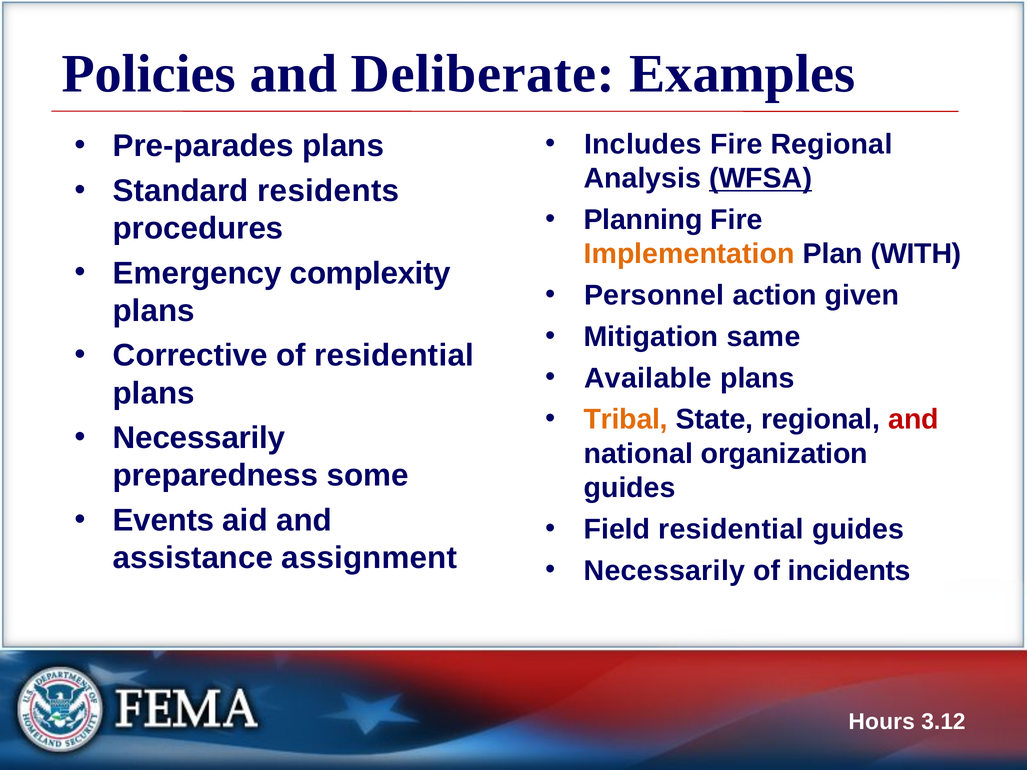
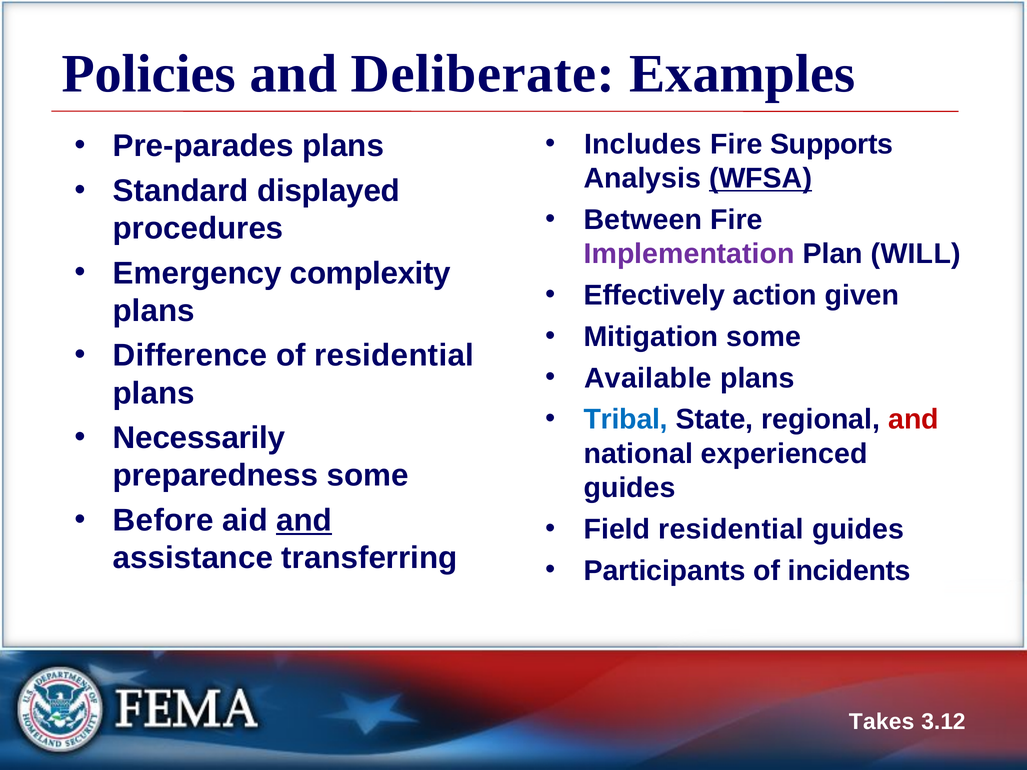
Fire Regional: Regional -> Supports (832, 144)
residents: residents -> displayed (329, 191)
Planning: Planning -> Between (643, 220)
Implementation colour: orange -> purple (689, 254)
WITH: WITH -> WILL (916, 254)
Personnel: Personnel -> Effectively (654, 295)
Mitigation same: same -> some (764, 337)
Corrective: Corrective -> Difference (190, 356)
Tribal colour: orange -> blue (626, 420)
organization: organization -> experienced (784, 454)
Events: Events -> Before (163, 521)
and underline: none -> present (304, 521)
assignment: assignment -> transferring (369, 558)
Necessarily: Necessarily -> Participants (665, 571)
Hours: Hours -> Takes (882, 722)
